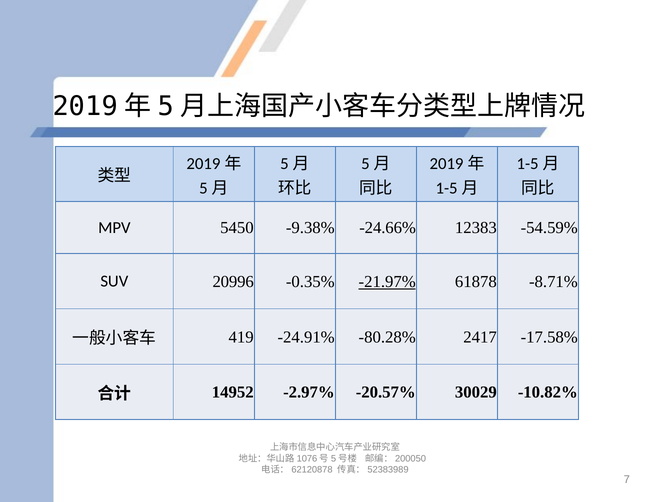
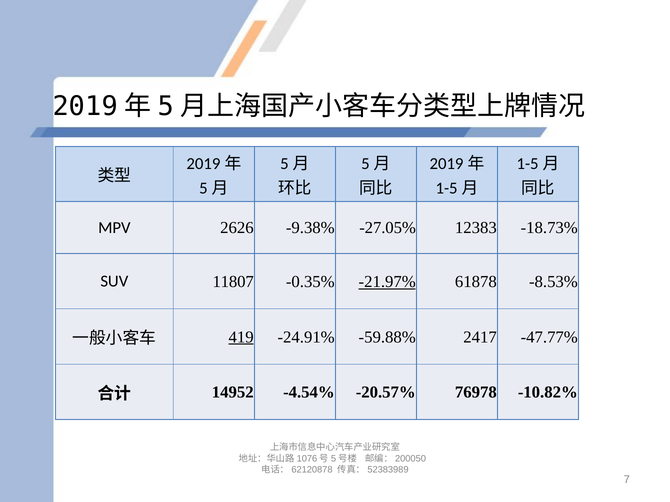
5450: 5450 -> 2626 (237, 228)
-24.66%: -24.66% -> -27.05% (388, 228)
-54.59%: -54.59% -> -18.73% (549, 228)
20996: 20996 -> 11807 (233, 282)
-8.71%: -8.71% -> -8.53% (553, 282)
419 underline: none -> present (241, 337)
-80.28%: -80.28% -> -59.88% (387, 337)
-17.58%: -17.58% -> -47.77% (549, 337)
-2.97%: -2.97% -> -4.54% (309, 393)
30029: 30029 -> 76978 (476, 393)
